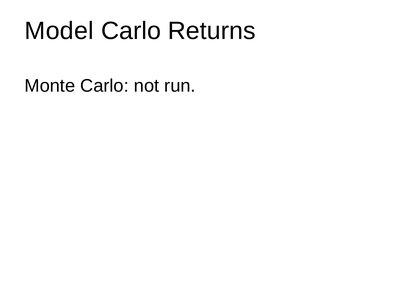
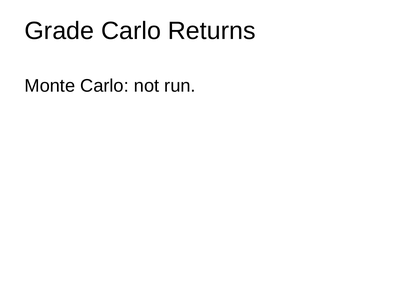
Model: Model -> Grade (59, 31)
